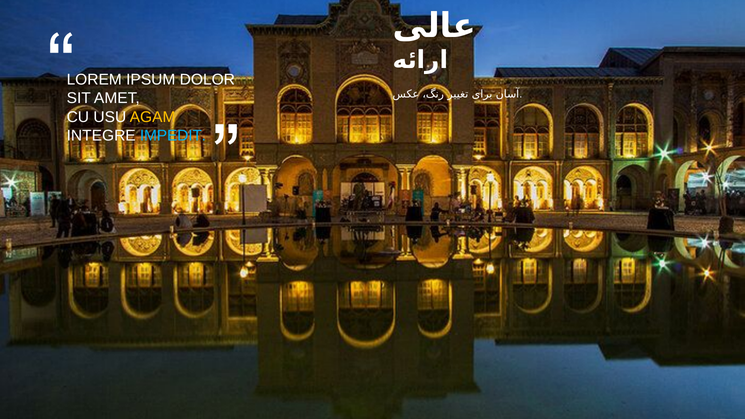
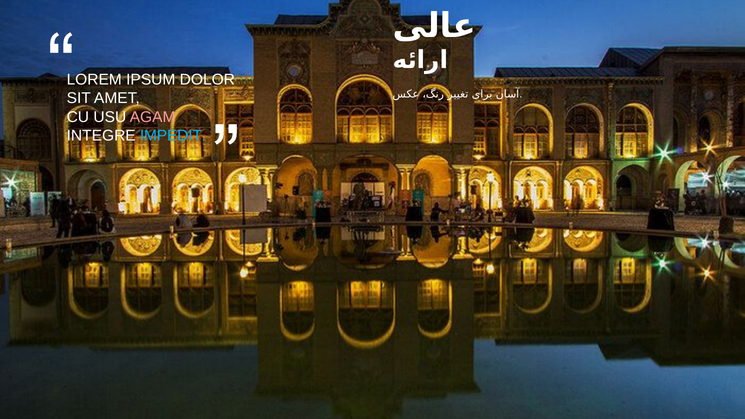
AGAM colour: yellow -> pink (153, 117)
